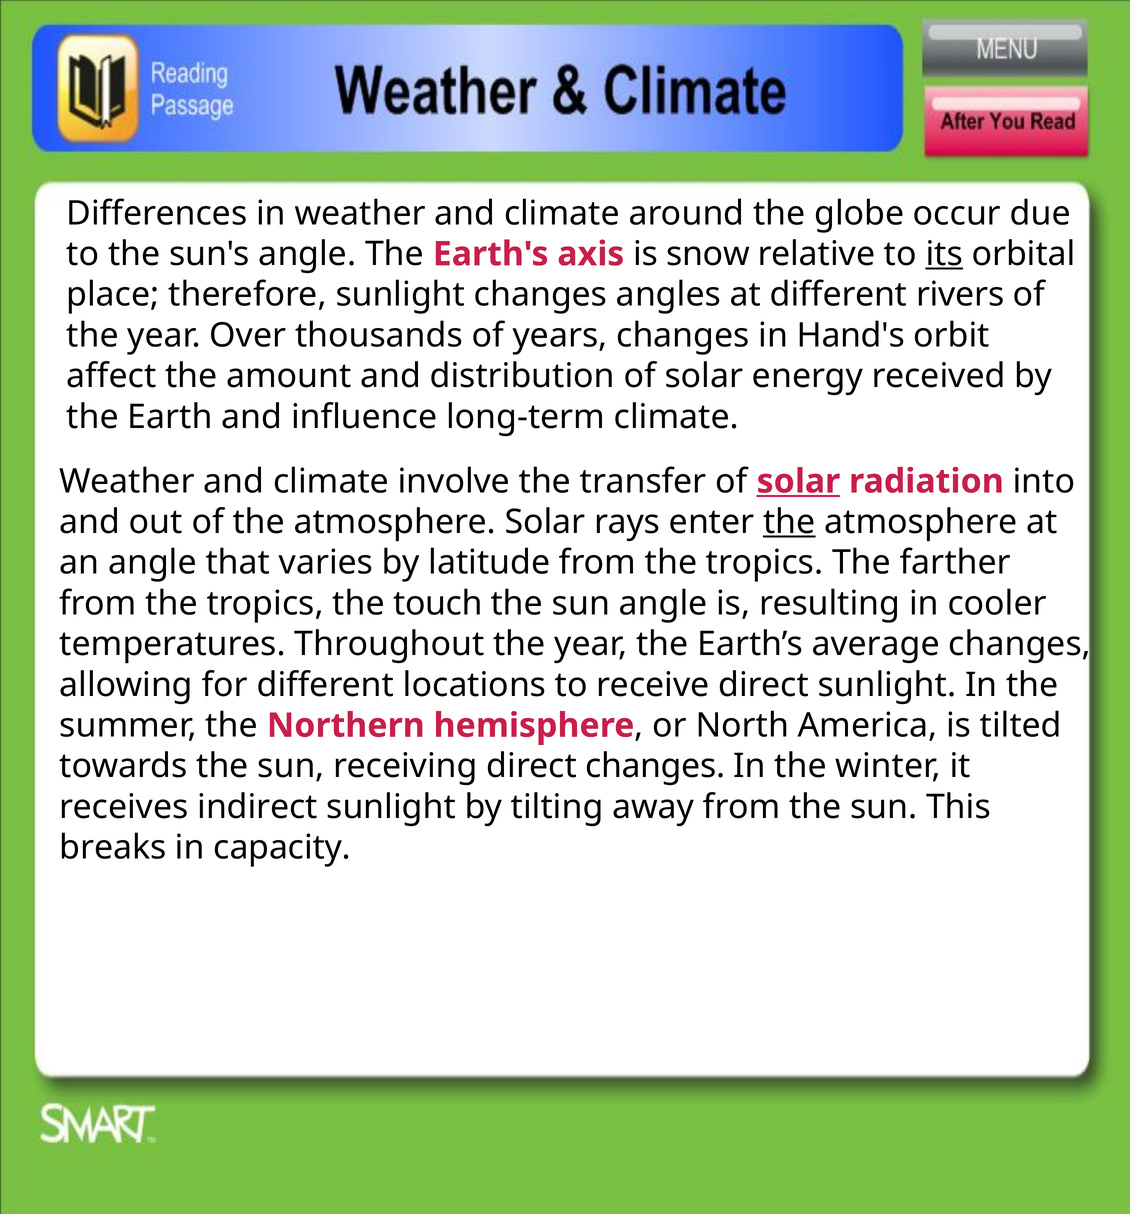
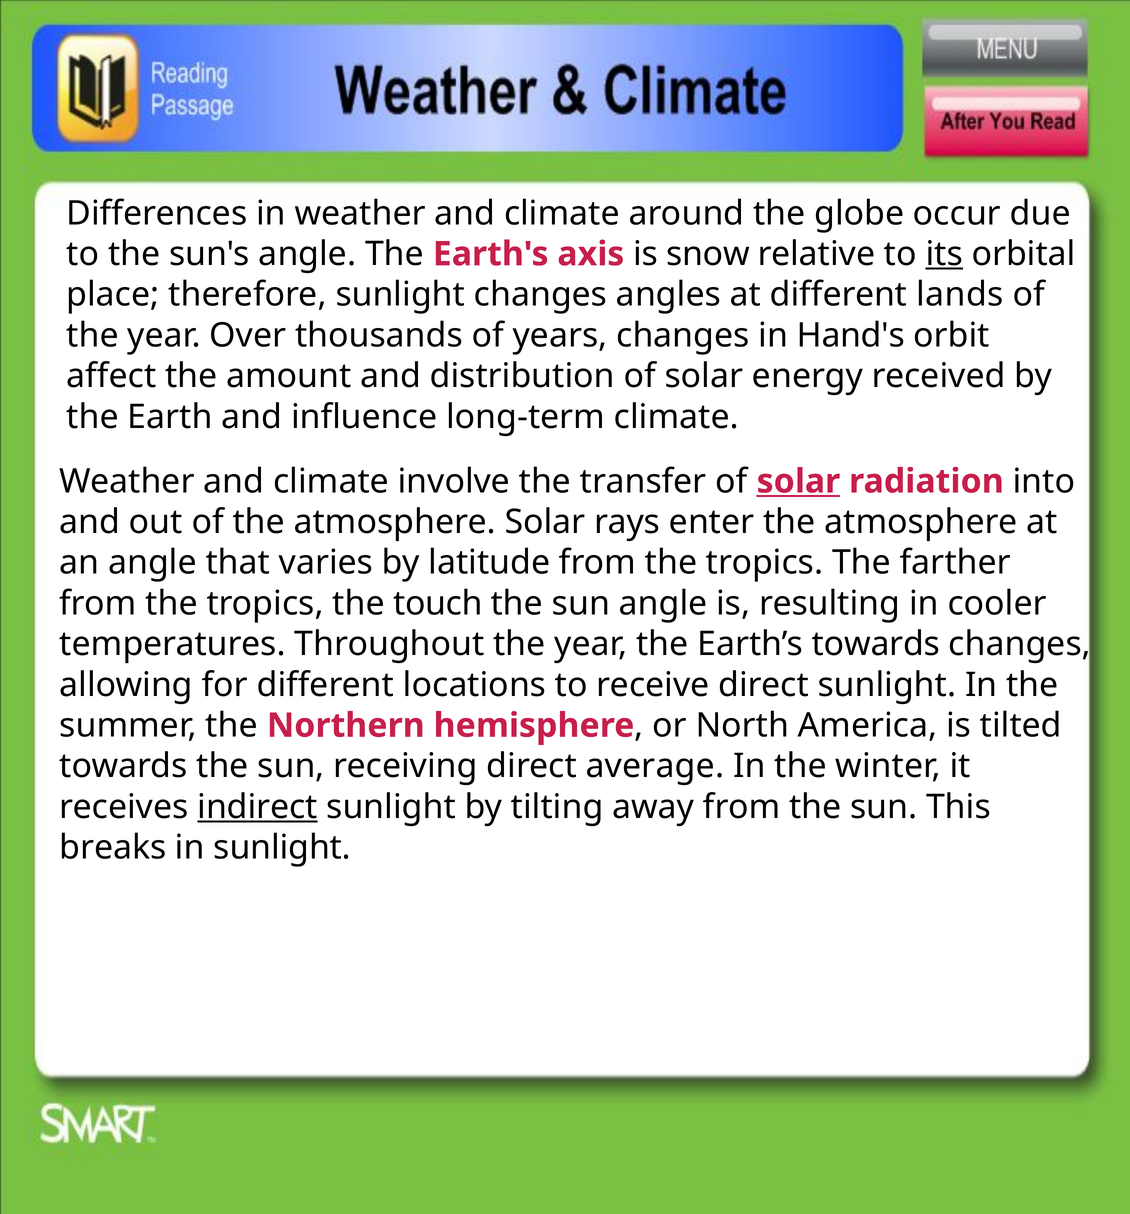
rivers: rivers -> lands (960, 295)
the underline: present -> none (789, 522)
Earth’s average: average -> towards (876, 644)
direct changes: changes -> average (655, 766)
indirect underline: none -> present (258, 807)
in capacity: capacity -> sunlight (282, 847)
